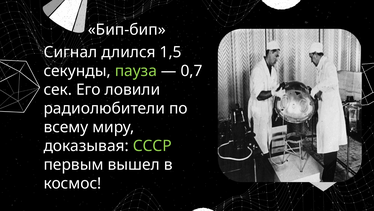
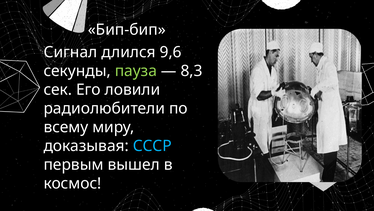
1,5: 1,5 -> 9,6 (171, 52)
0,7: 0,7 -> 8,3 (192, 71)
СССР colour: light green -> light blue (152, 146)
